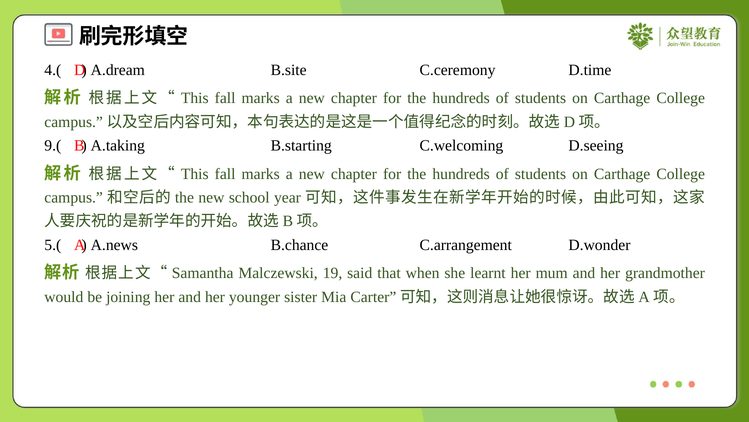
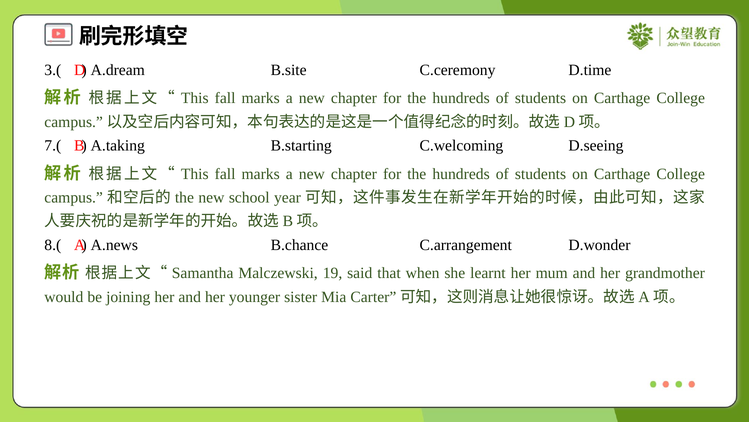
4.(: 4.( -> 3.( (53, 70)
9.(: 9.( -> 7.( (53, 146)
5.(: 5.( -> 8.( (53, 245)
